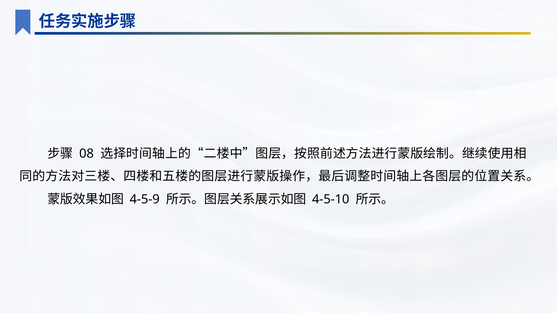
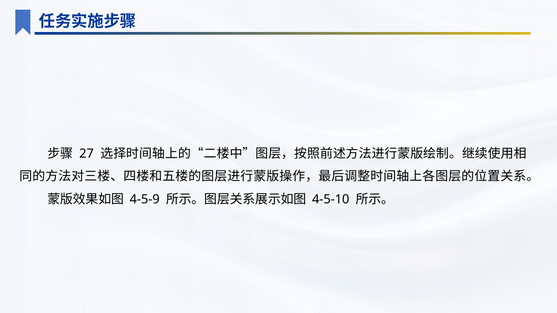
08: 08 -> 27 (87, 154)
